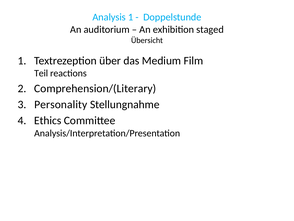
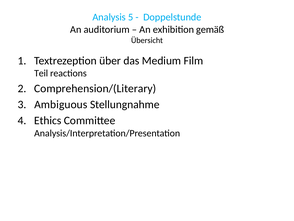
Analysis 1: 1 -> 5 (131, 17)
staged: staged -> gemäß (210, 29)
Personality: Personality -> Ambiguous (61, 104)
